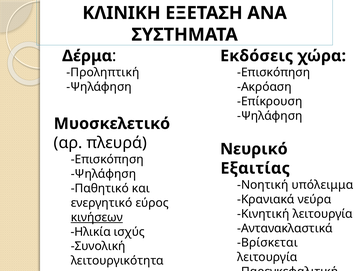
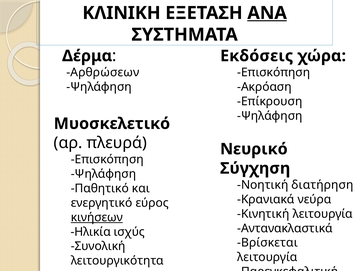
ΑΝΑ underline: none -> present (267, 13)
Προληπτική: Προληπτική -> Αρθρώσεων (103, 72)
Εξαιτίας: Εξαιτίας -> Σύγχηση (255, 168)
υπόλειμμα: υπόλειμμα -> διατήρηση (322, 185)
